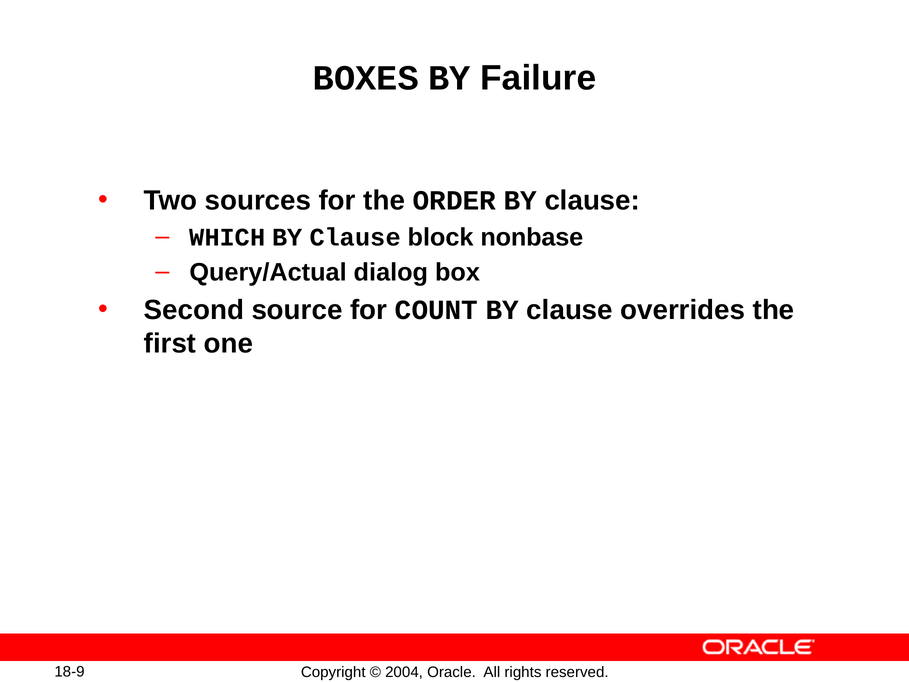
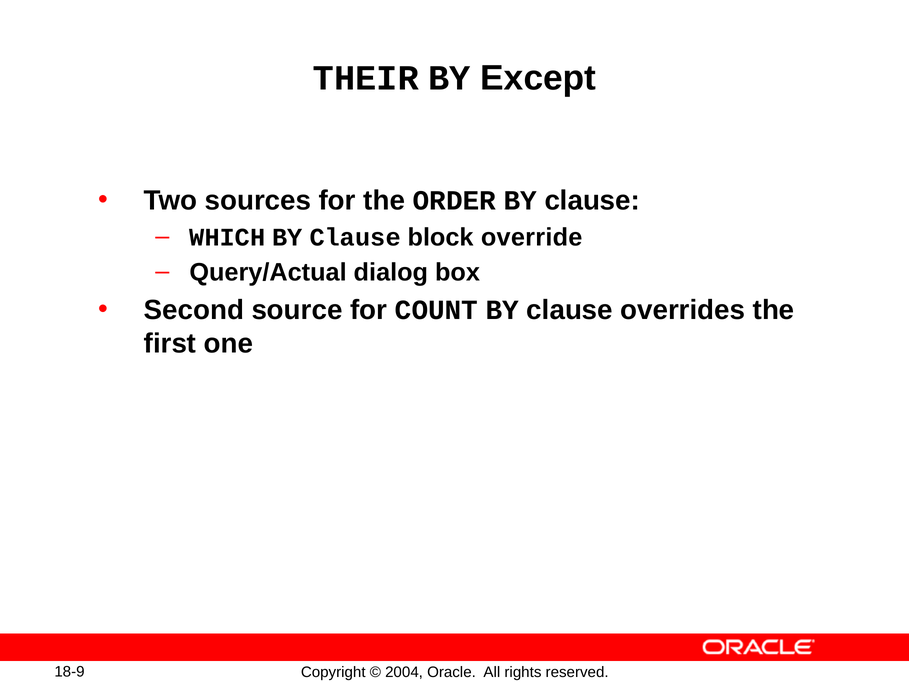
BOXES: BOXES -> THEIR (366, 78)
Failure: Failure -> Except (538, 78)
nonbase: nonbase -> override (532, 237)
